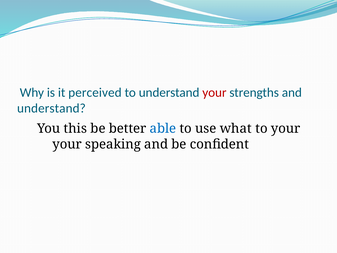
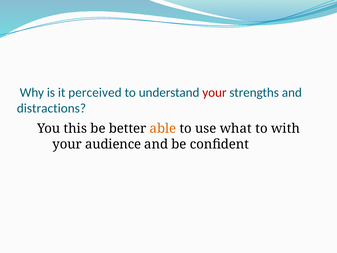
understand: understand -> distractions (51, 108)
able colour: blue -> orange (163, 128)
to your: your -> with (285, 128)
speaking: speaking -> audience (113, 144)
